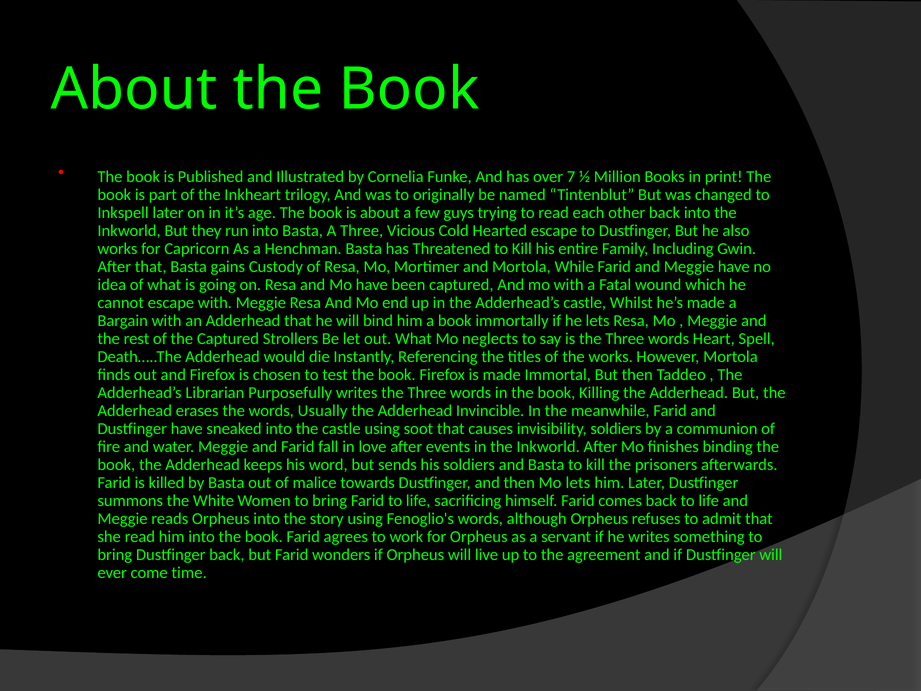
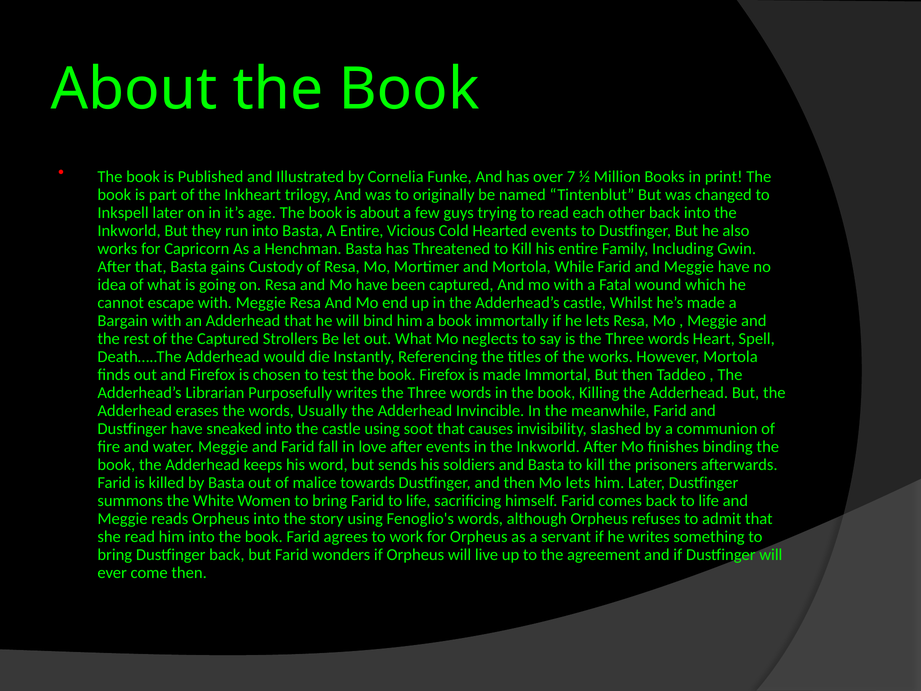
A Three: Three -> Entire (362, 231)
Hearted escape: escape -> events (554, 231)
invisibility soldiers: soldiers -> slashed (616, 429)
come time: time -> then (189, 573)
